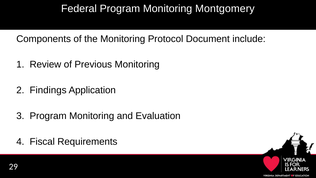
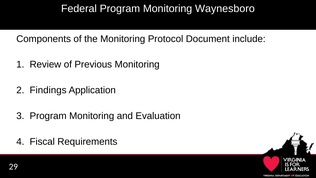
Montgomery: Montgomery -> Waynesboro (225, 9)
